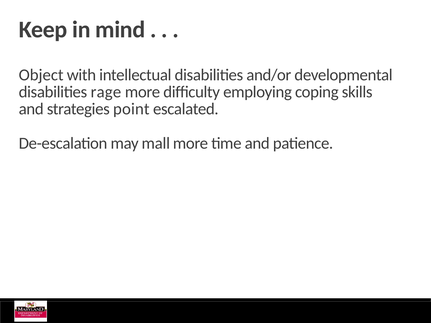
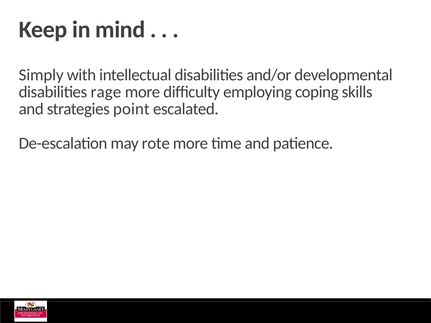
Object: Object -> Simply (41, 75)
mall: mall -> rote (156, 143)
